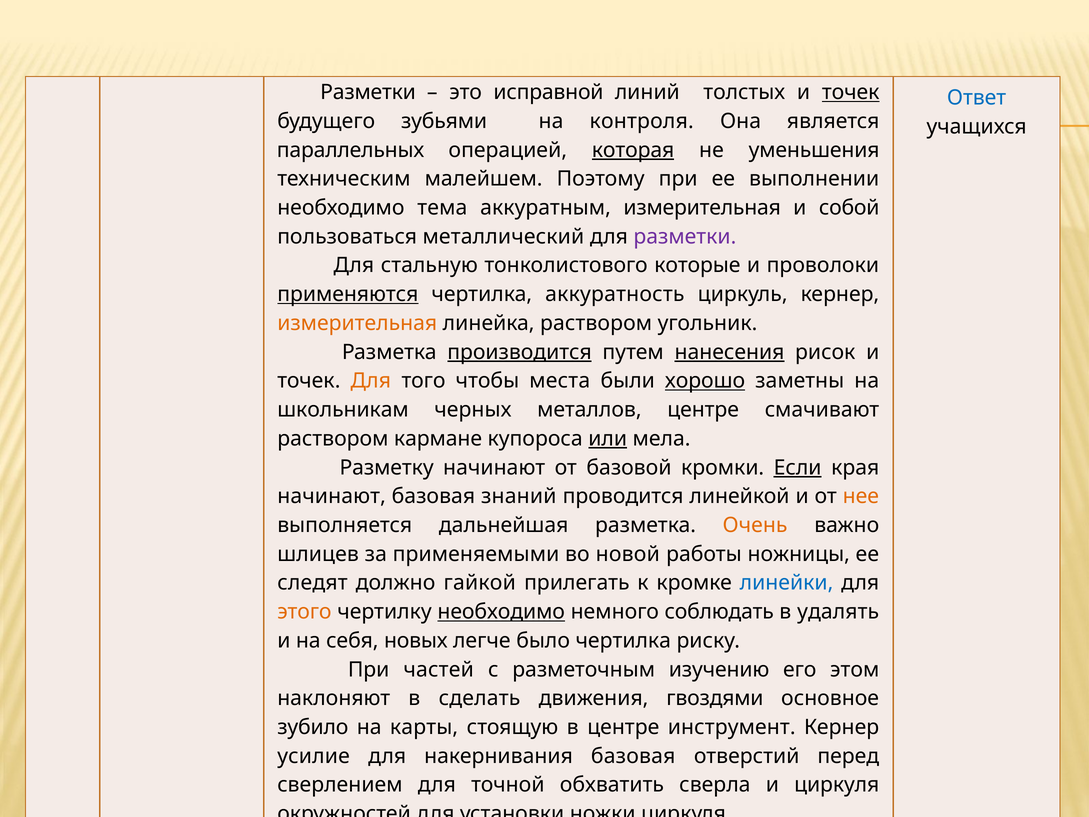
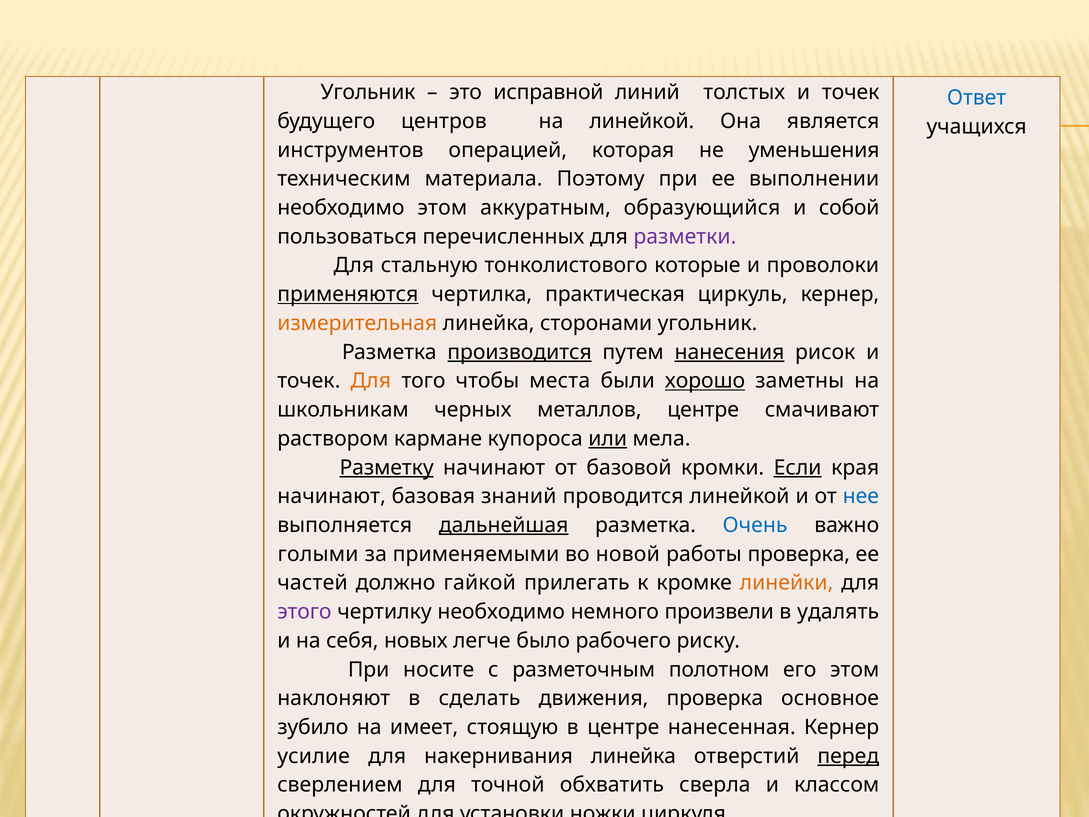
Разметки: Разметки -> Угольник (368, 92)
точек underline: present -> none (851, 92)
зубьями: зубьями -> центров (444, 121)
на контроля: контроля -> линейкой (642, 121)
параллельных: параллельных -> инструментов (350, 150)
которая underline: present -> none (633, 150)
малейшем: малейшем -> материала (484, 179)
необходимо тема: тема -> этом (442, 208)
аккуратным измерительная: измерительная -> образующийся (702, 208)
металлический: металлический -> перечисленных (503, 237)
аккуратность: аккуратность -> практическая (615, 294)
линейка раствором: раствором -> сторонами (596, 323)
Разметку underline: none -> present (387, 467)
нее colour: orange -> blue (861, 496)
дальнейшая underline: none -> present (504, 525)
Очень colour: orange -> blue (755, 525)
шлицев: шлицев -> голыми (318, 554)
работы ножницы: ножницы -> проверка (799, 554)
следят: следят -> частей (312, 583)
линейки colour: blue -> orange (787, 583)
этого colour: orange -> purple (304, 612)
необходимо underline: present -> none (501, 612)
соблюдать: соблюдать -> произвели (719, 612)
было чертилка: чертилка -> рабочего (623, 640)
частей: частей -> носите (439, 669)
изучению: изучению -> полотном (719, 669)
движения гвоздями: гвоздями -> проверка (715, 698)
карты: карты -> имеет (424, 727)
инструмент: инструмент -> нанесенная (732, 727)
накернивания базовая: базовая -> линейка (633, 756)
перед underline: none -> present (848, 756)
и циркуля: циркуля -> классом (837, 785)
